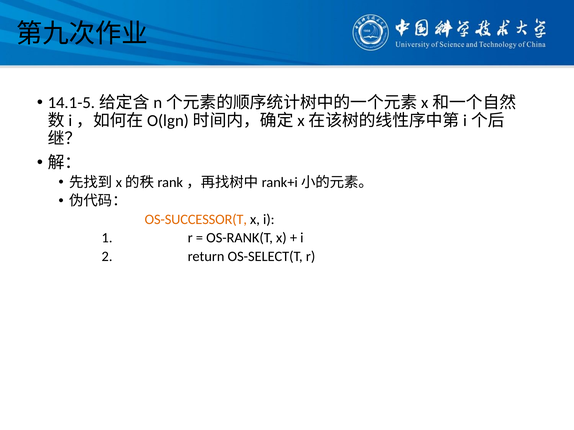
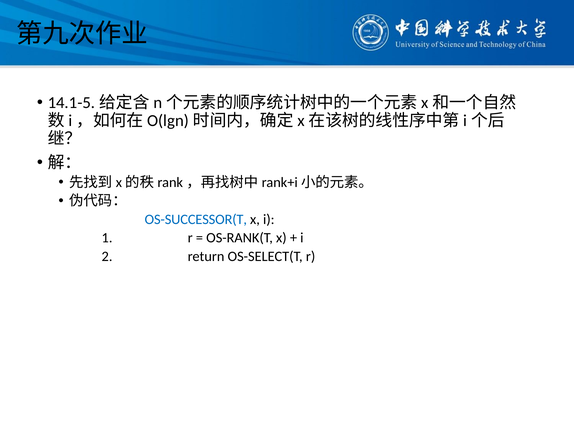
OS-SUCCESSOR(T colour: orange -> blue (196, 220)
